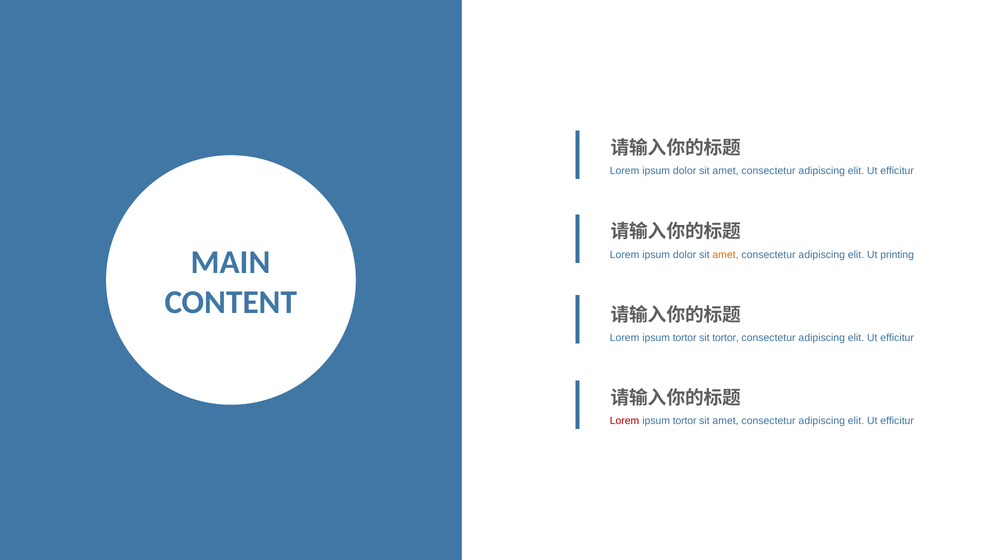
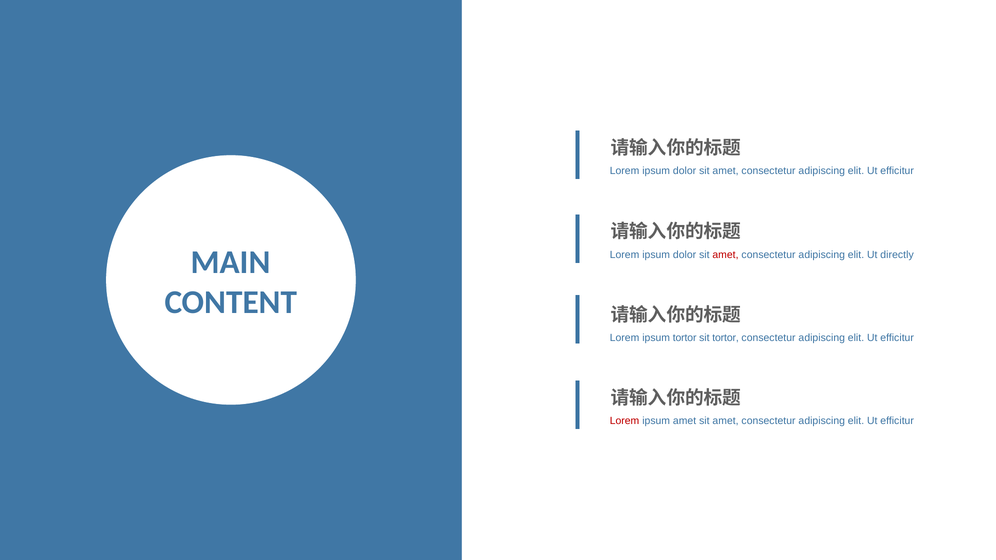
amet colour: orange -> red (725, 255)
printing: printing -> directly (897, 255)
tortor: tortor -> amet (685, 421)
